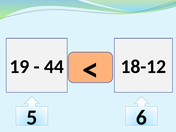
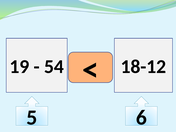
44: 44 -> 54 (54, 67)
